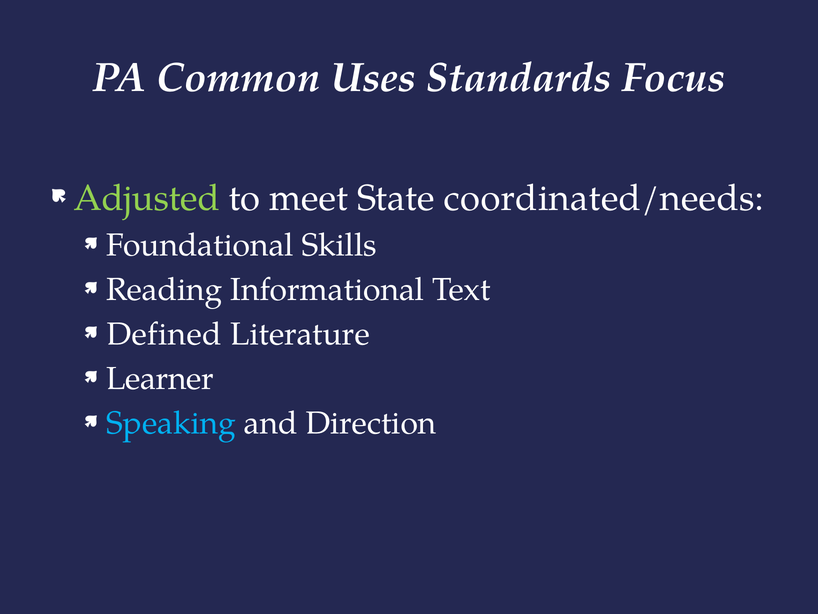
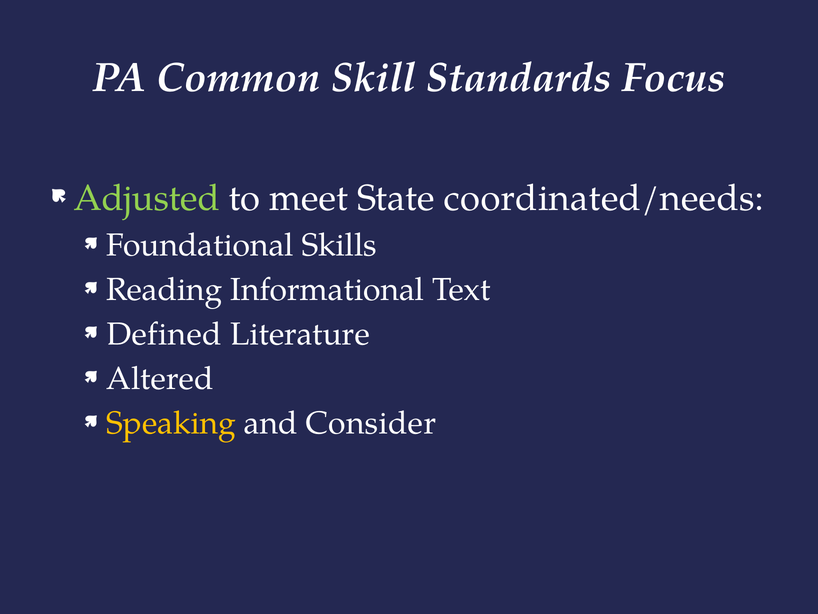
Uses: Uses -> Skill (373, 78)
Learner: Learner -> Altered (160, 378)
Speaking colour: light blue -> yellow (171, 423)
Direction: Direction -> Consider (371, 423)
